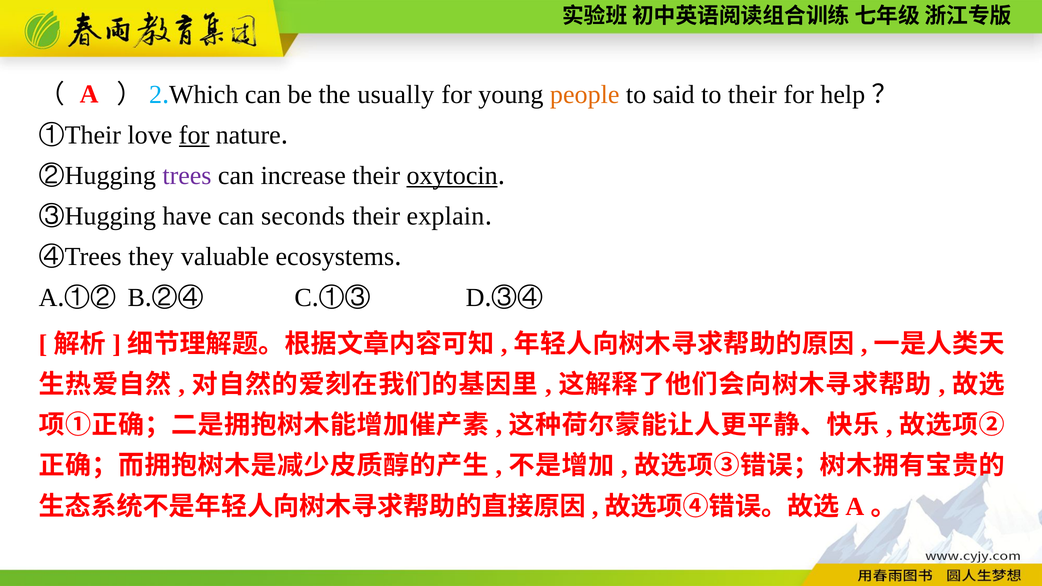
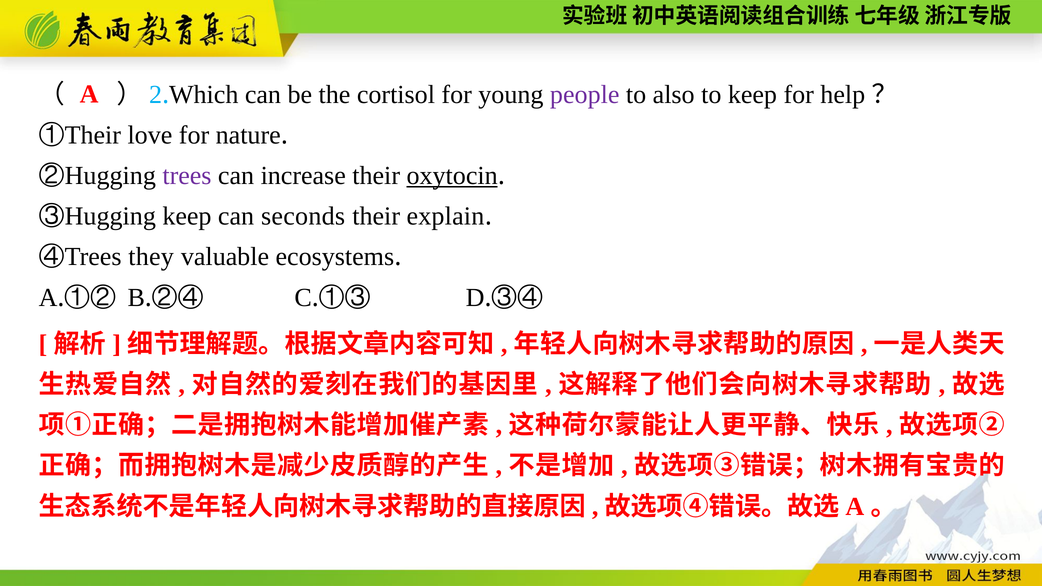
usually: usually -> cortisol (396, 95)
people colour: orange -> purple (585, 95)
said: said -> also (674, 95)
to their: their -> keep (753, 95)
for underline: present -> none (194, 135)
③Hugging have: have -> keep (187, 216)
